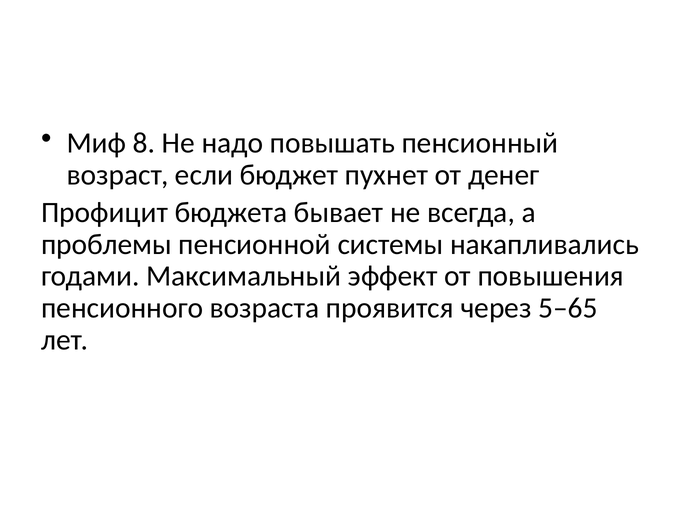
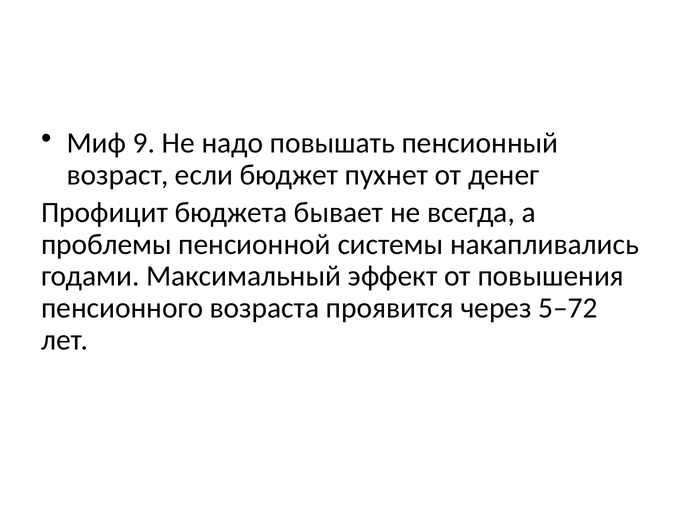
8: 8 -> 9 (144, 143)
5–65: 5–65 -> 5–72 (568, 308)
